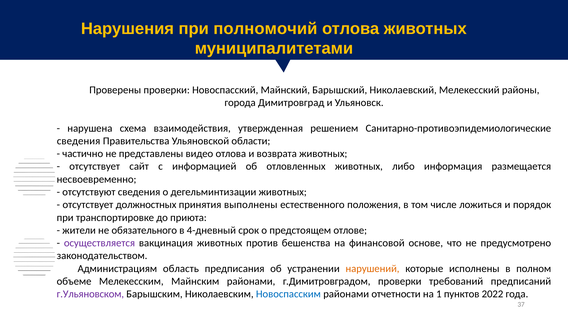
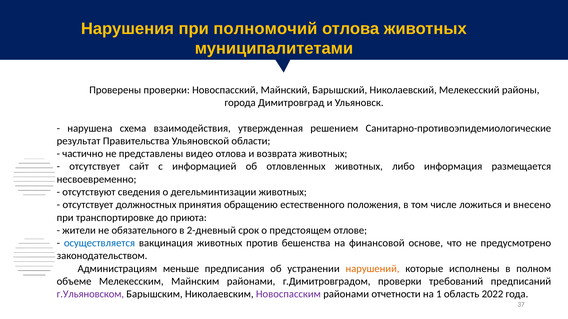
сведения: сведения -> результат (79, 141)
выполнены: выполнены -> обращению (251, 205)
порядок: порядок -> внесено (532, 205)
4-дневный: 4-дневный -> 2-дневный (211, 231)
осуществляется colour: purple -> blue (99, 243)
область: область -> меньше (181, 269)
Новоспасским colour: blue -> purple (288, 295)
пунктов: пунктов -> область (462, 295)
